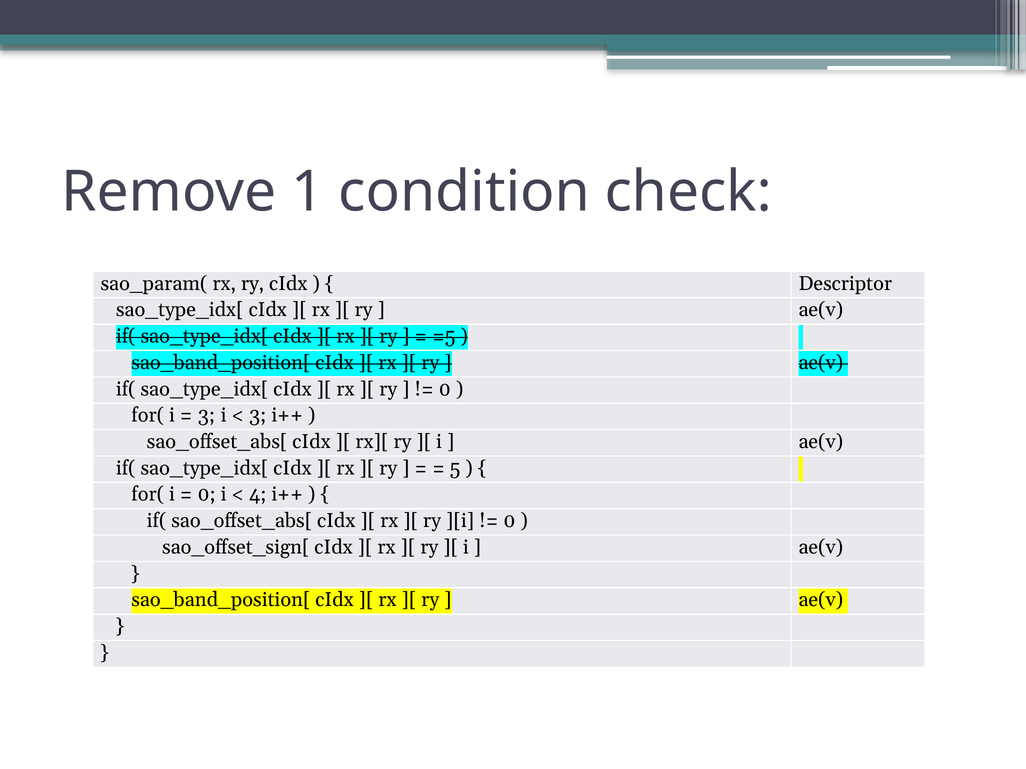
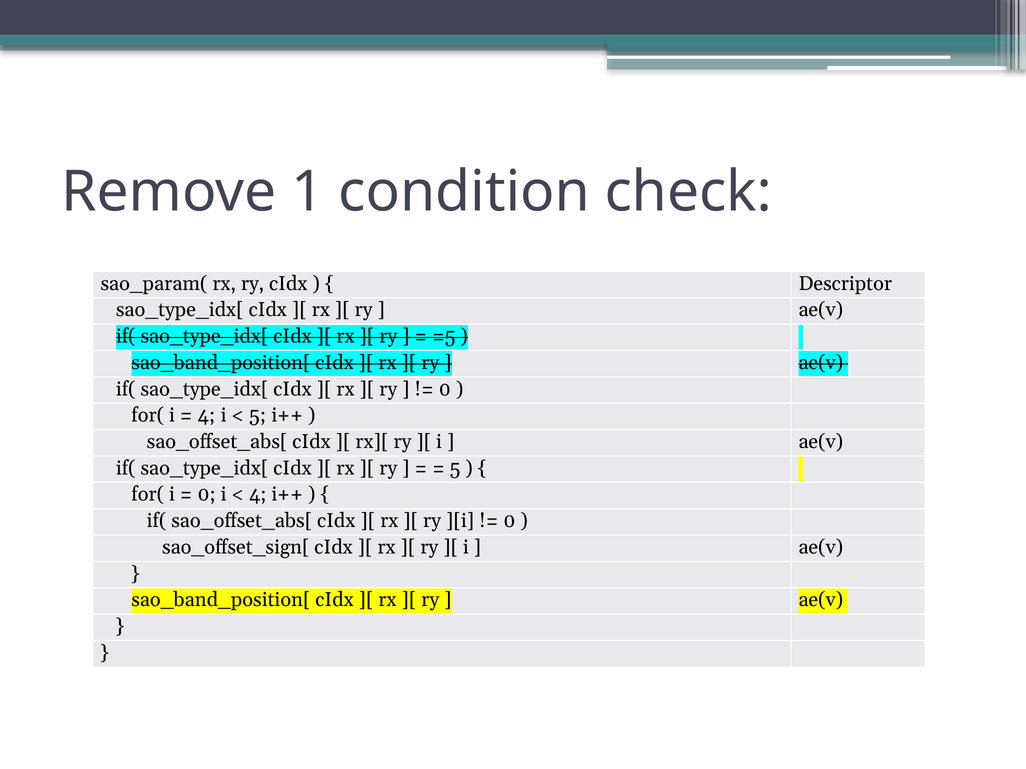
3: 3 -> 4 (206, 416)
3: 3 -> 5 (258, 416)
